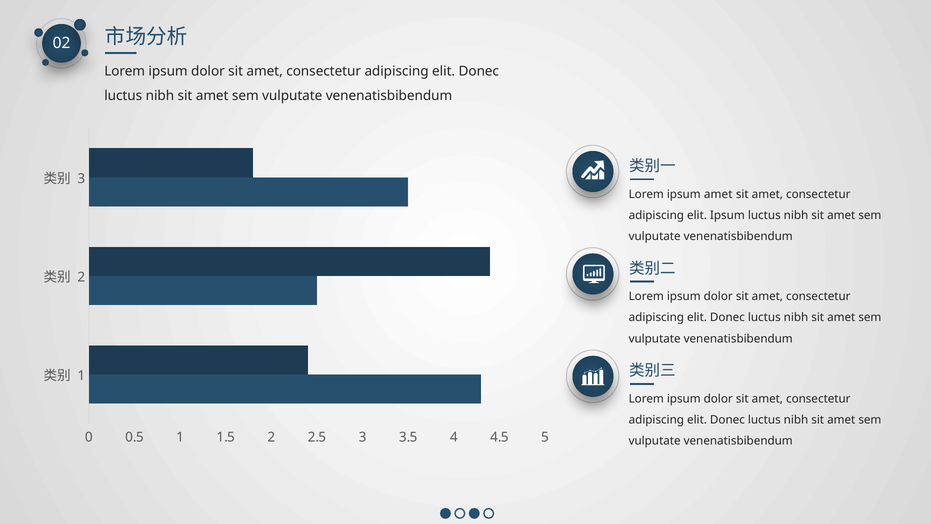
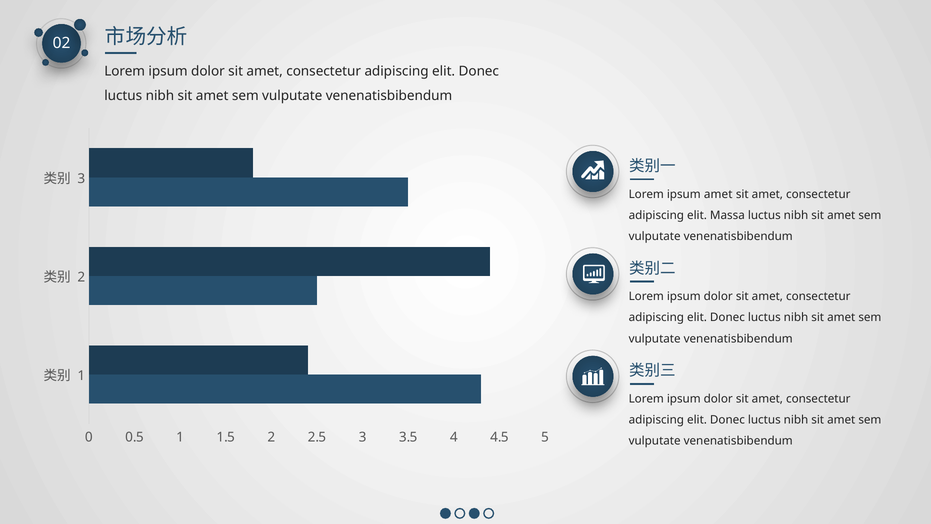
elit Ipsum: Ipsum -> Massa (727, 215)
